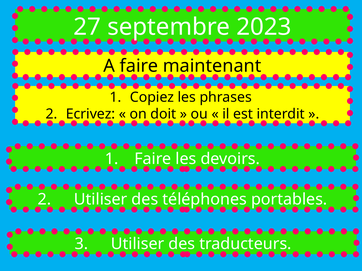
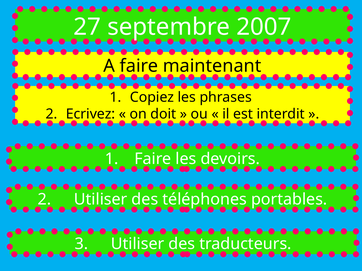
2023: 2023 -> 2007 (264, 27)
